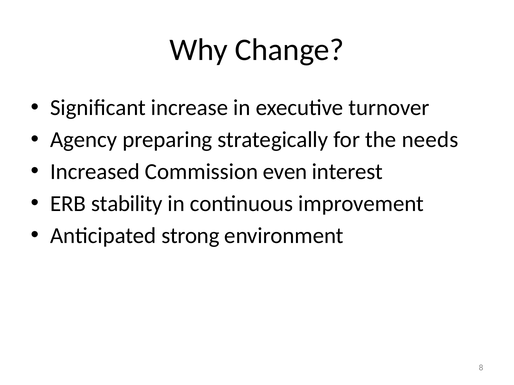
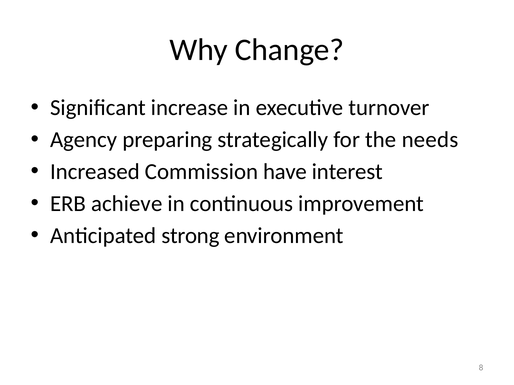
even: even -> have (285, 172)
stability: stability -> achieve (127, 204)
